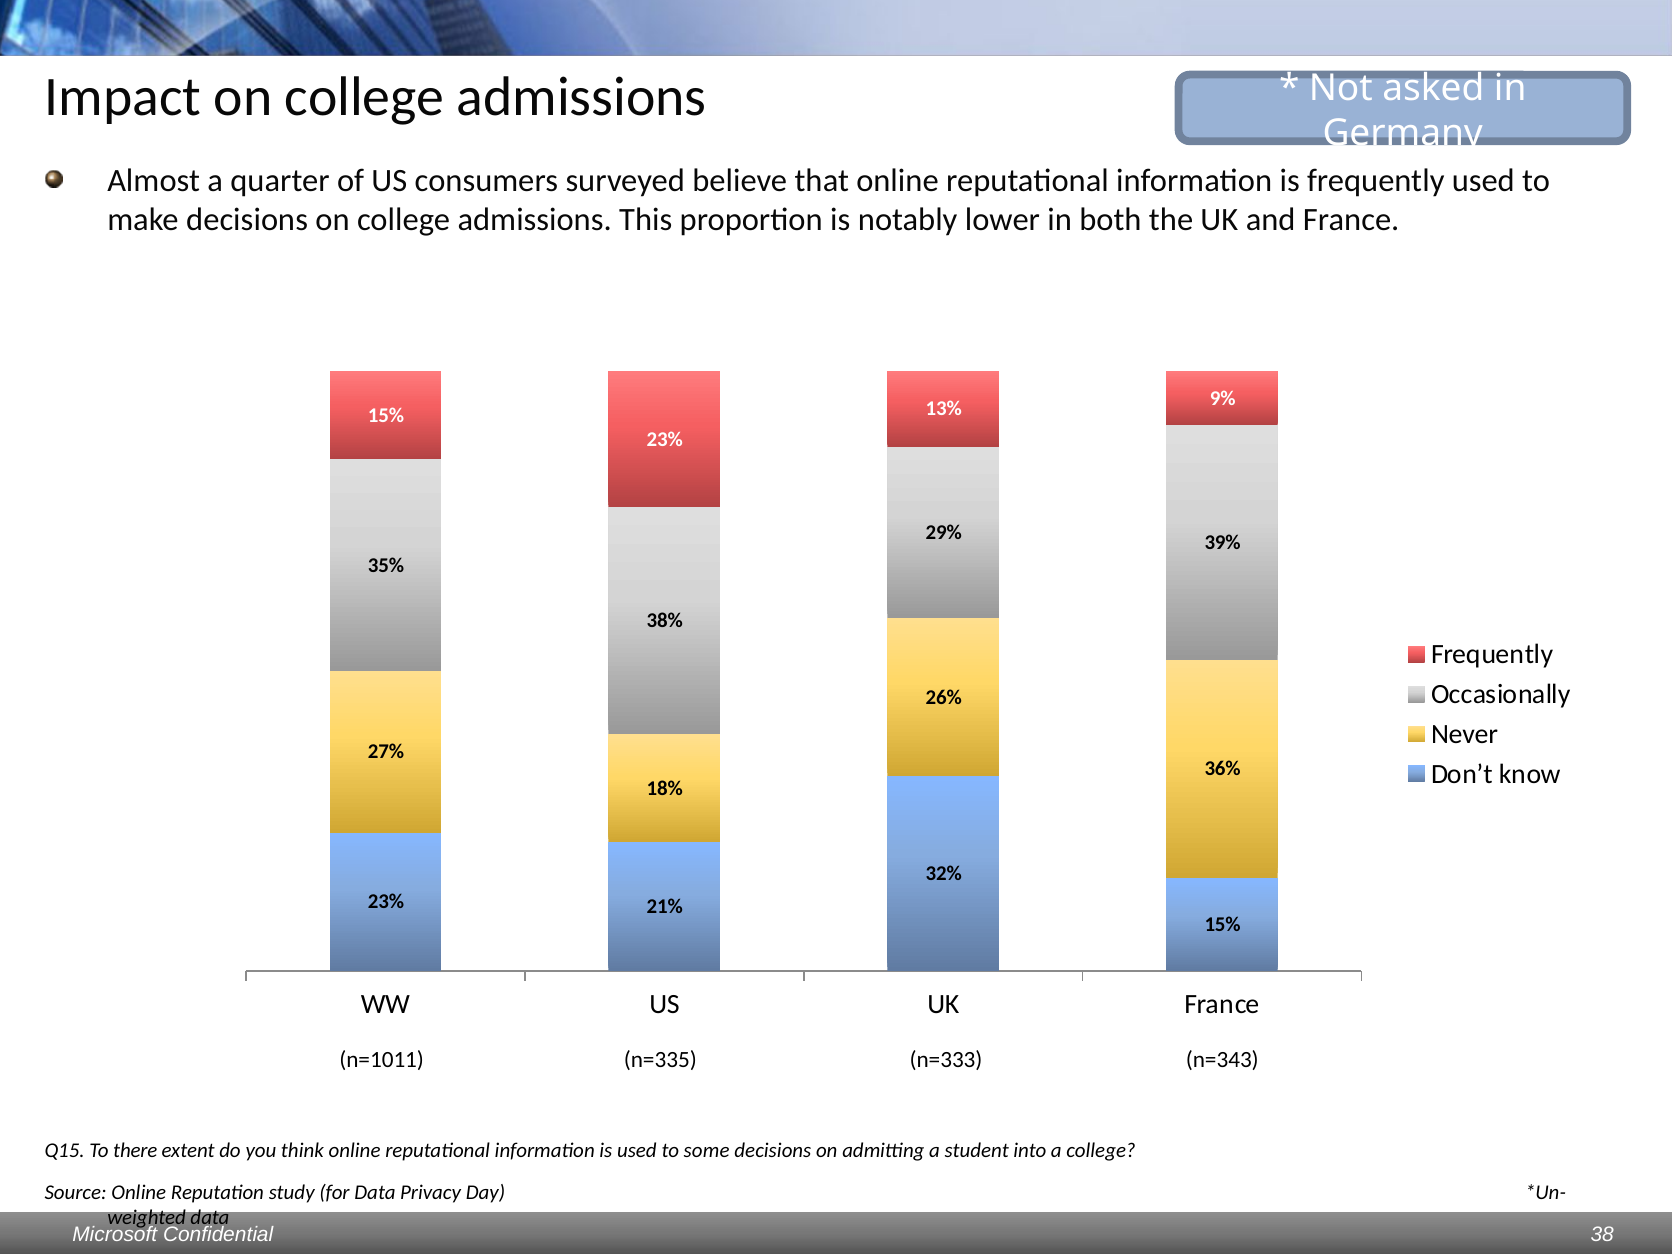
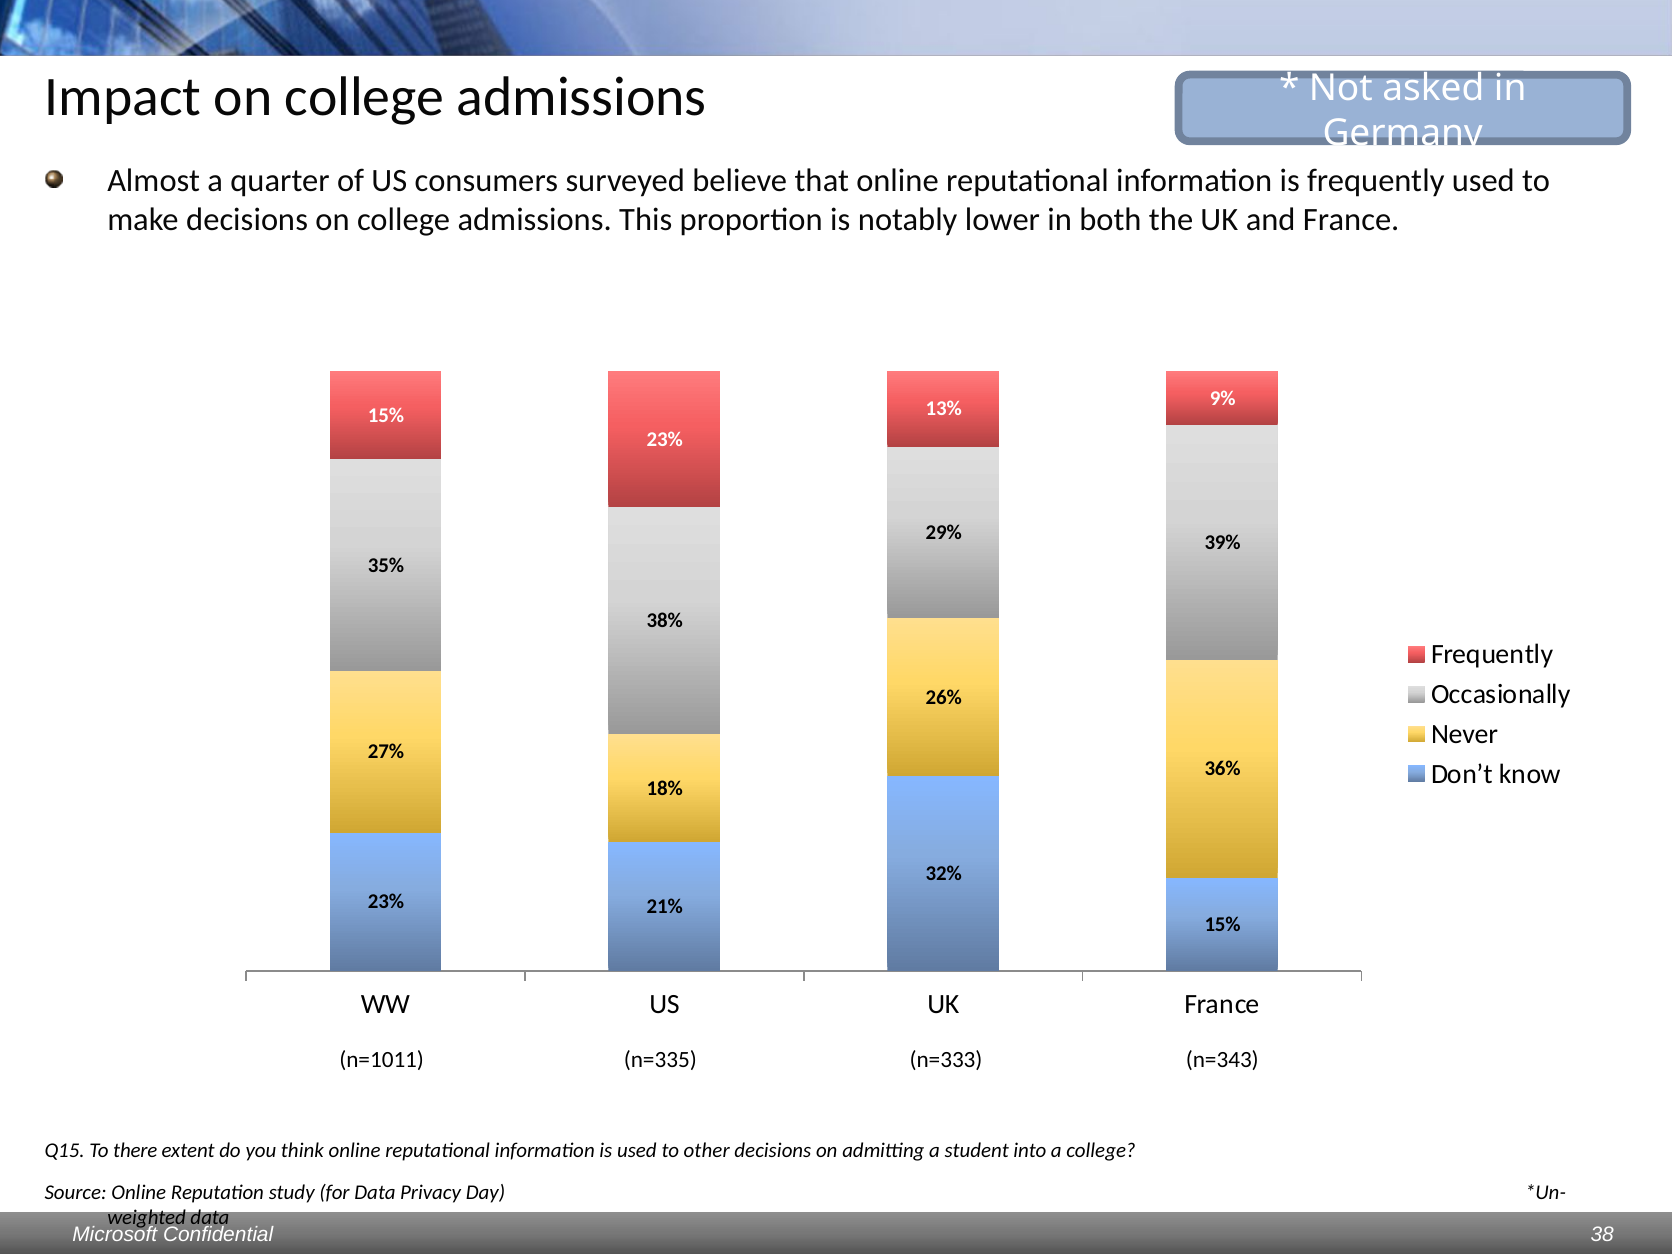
some: some -> other (707, 1151)
